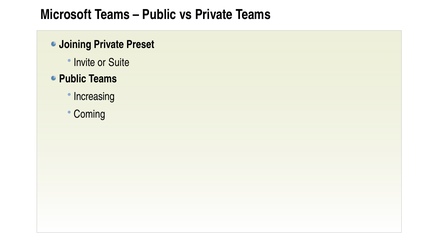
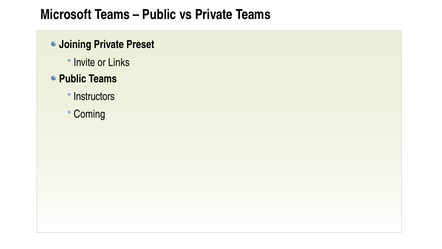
Suite: Suite -> Links (119, 62)
Increasing: Increasing -> Instructors (94, 96)
